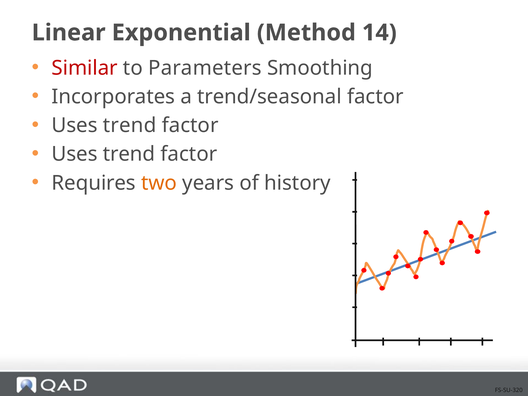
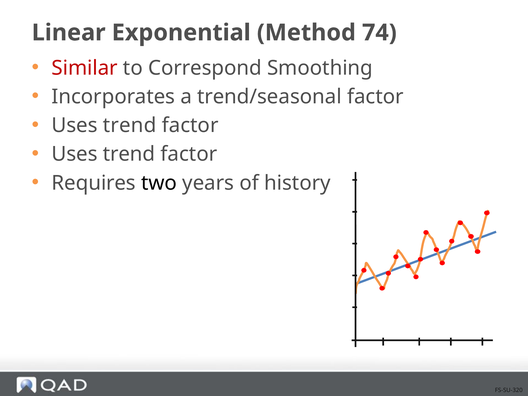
14: 14 -> 74 (379, 33)
Parameters: Parameters -> Correspond (205, 68)
two colour: orange -> black (159, 183)
